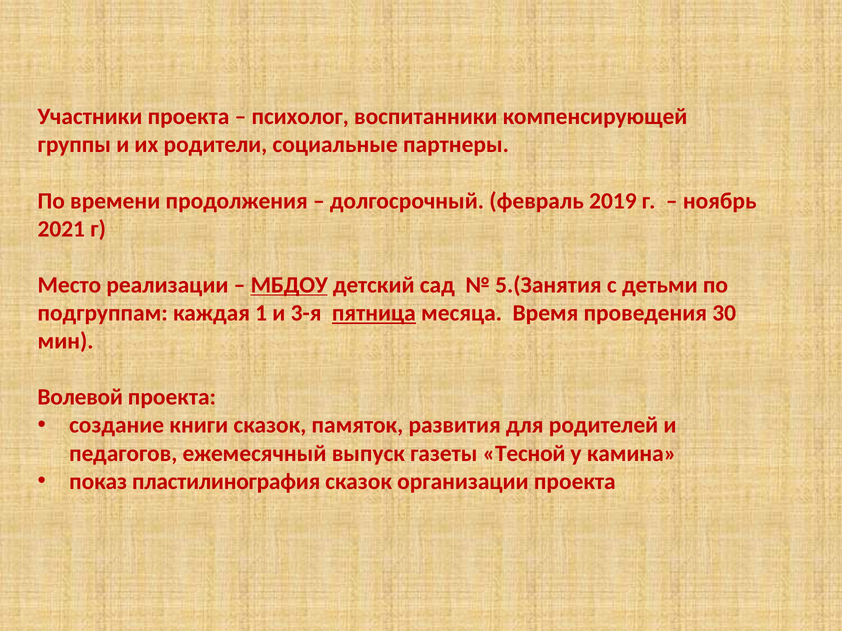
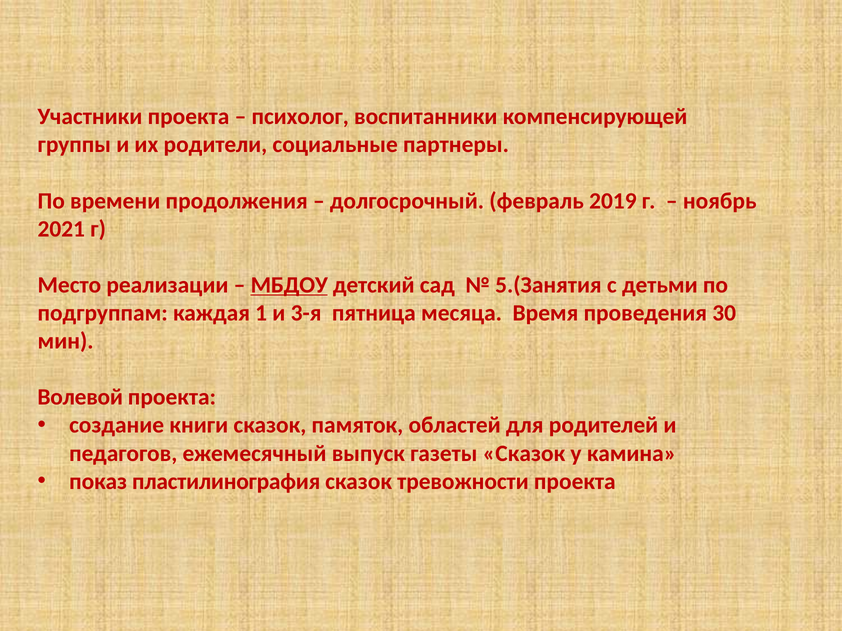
пятница underline: present -> none (374, 313)
развития: развития -> областей (455, 426)
газеты Тесной: Тесной -> Сказок (524, 454)
организации: организации -> тревожности (463, 482)
